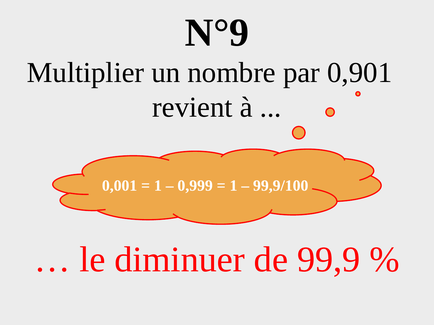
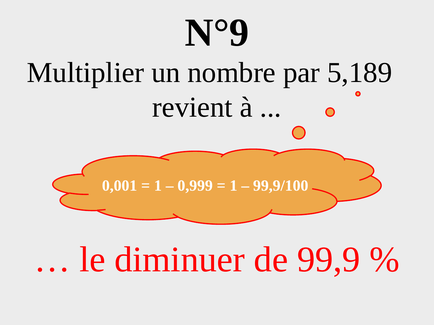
0,901: 0,901 -> 5,189 (360, 73)
